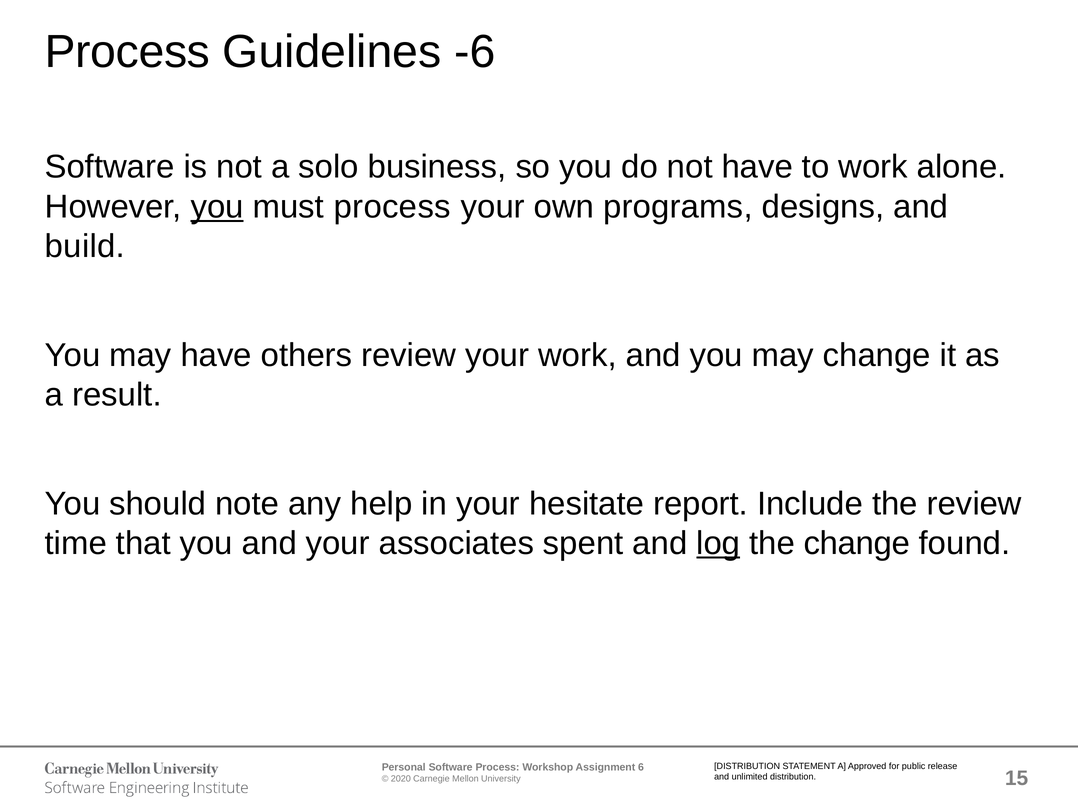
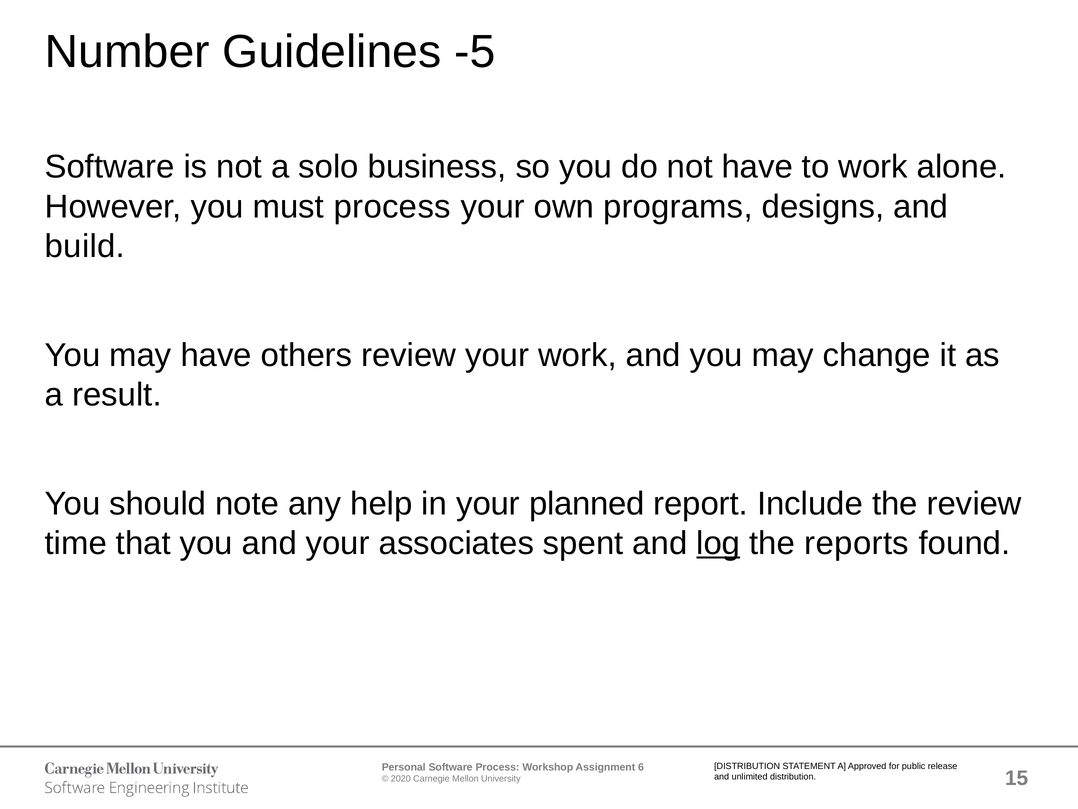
Process: Process -> Number (127, 52)
-6: -6 -> -5 (475, 52)
you underline: present -> none (217, 207)
hesitate: hesitate -> planned (587, 504)
the change: change -> reports (857, 543)
